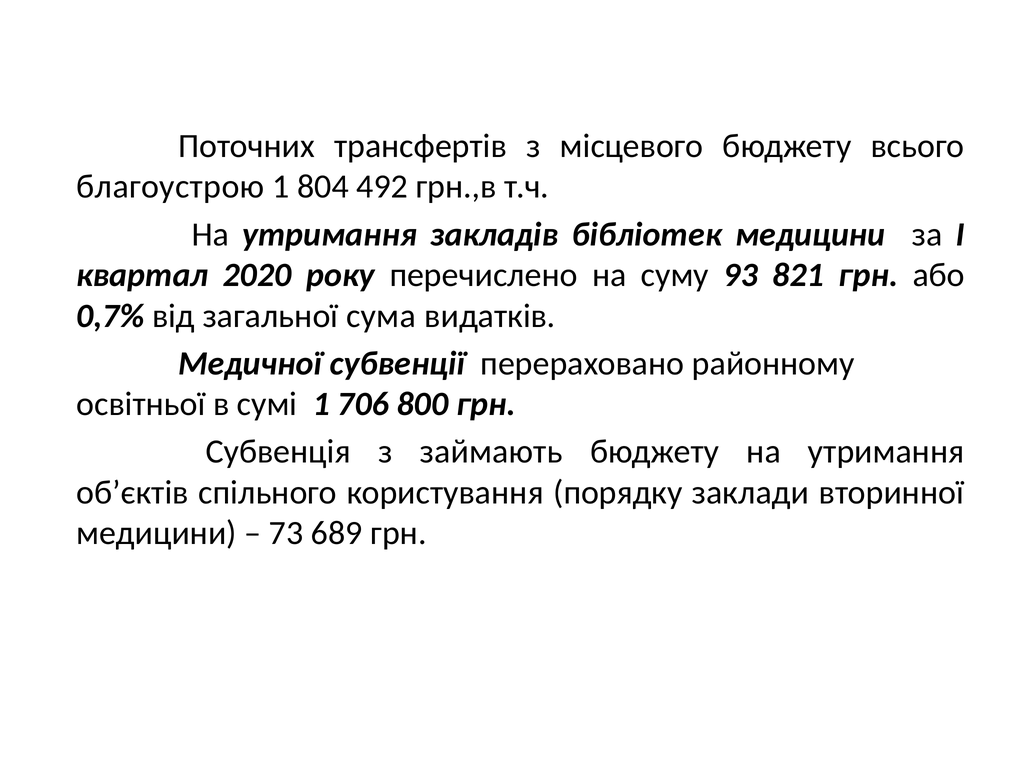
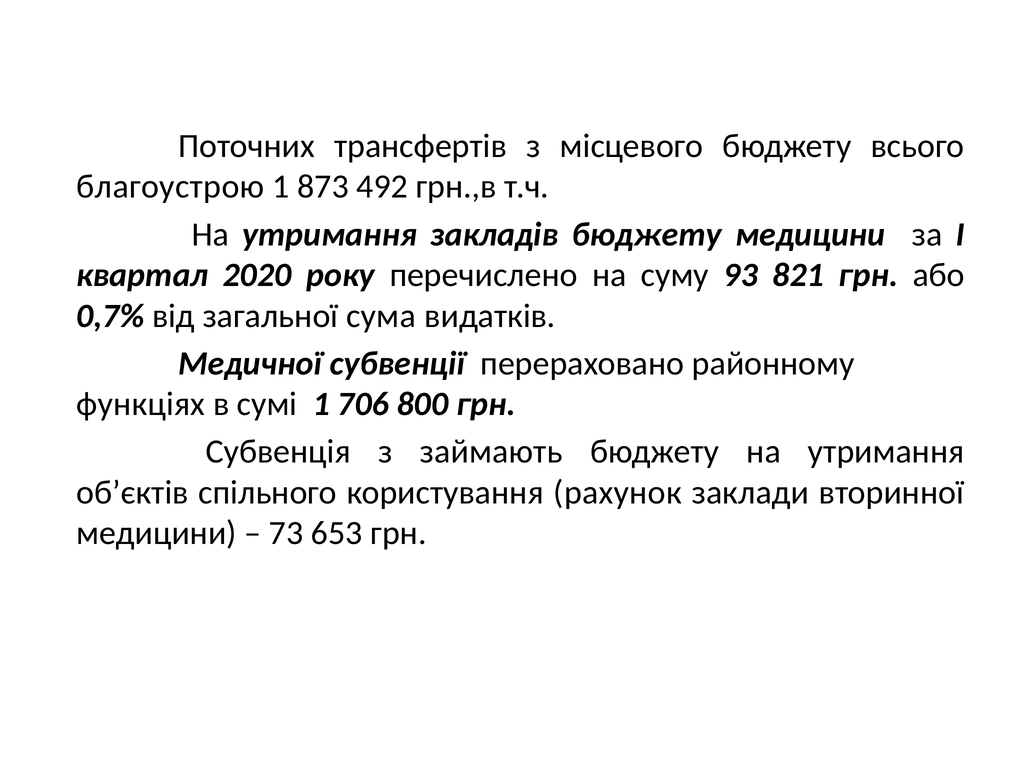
804: 804 -> 873 (323, 187)
закладів бібліотек: бібліотек -> бюджету (647, 234)
освітньої: освітньої -> функціях (141, 404)
порядку: порядку -> рахунок (618, 493)
689: 689 -> 653 (337, 533)
